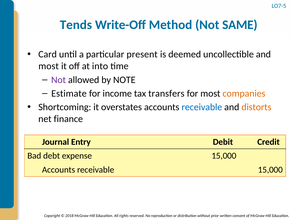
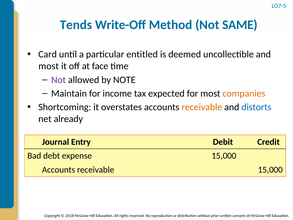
present: present -> entitled (142, 54)
into: into -> face (100, 66)
Estimate: Estimate -> Maintain (69, 93)
transfers: transfers -> expected (166, 93)
receivable colour: blue -> orange (202, 107)
distorts colour: orange -> blue (256, 107)
finance: finance -> already (68, 119)
